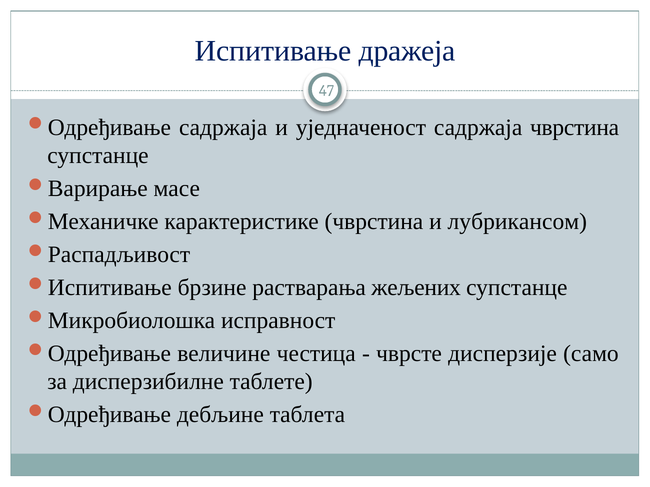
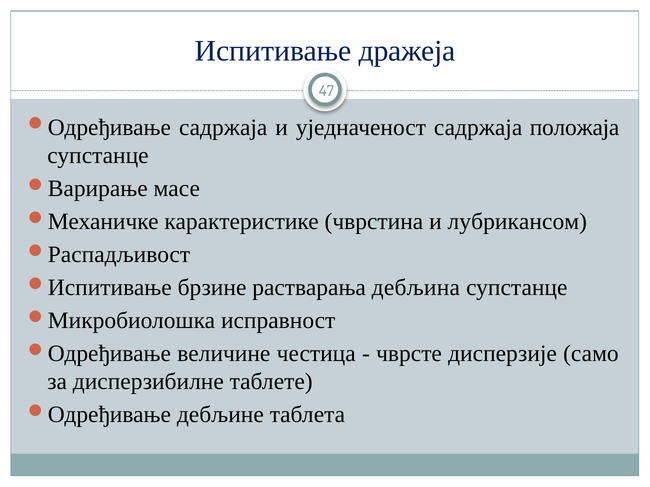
садржаја чврстина: чврстина -> положаја (575, 127)
жељених: жељених -> дебљина (416, 288)
